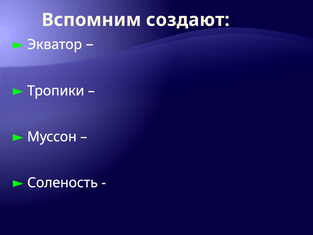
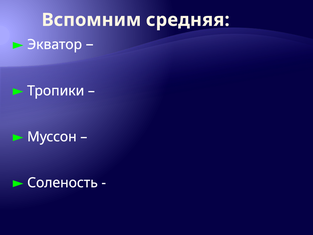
создают: создают -> средняя (188, 20)
